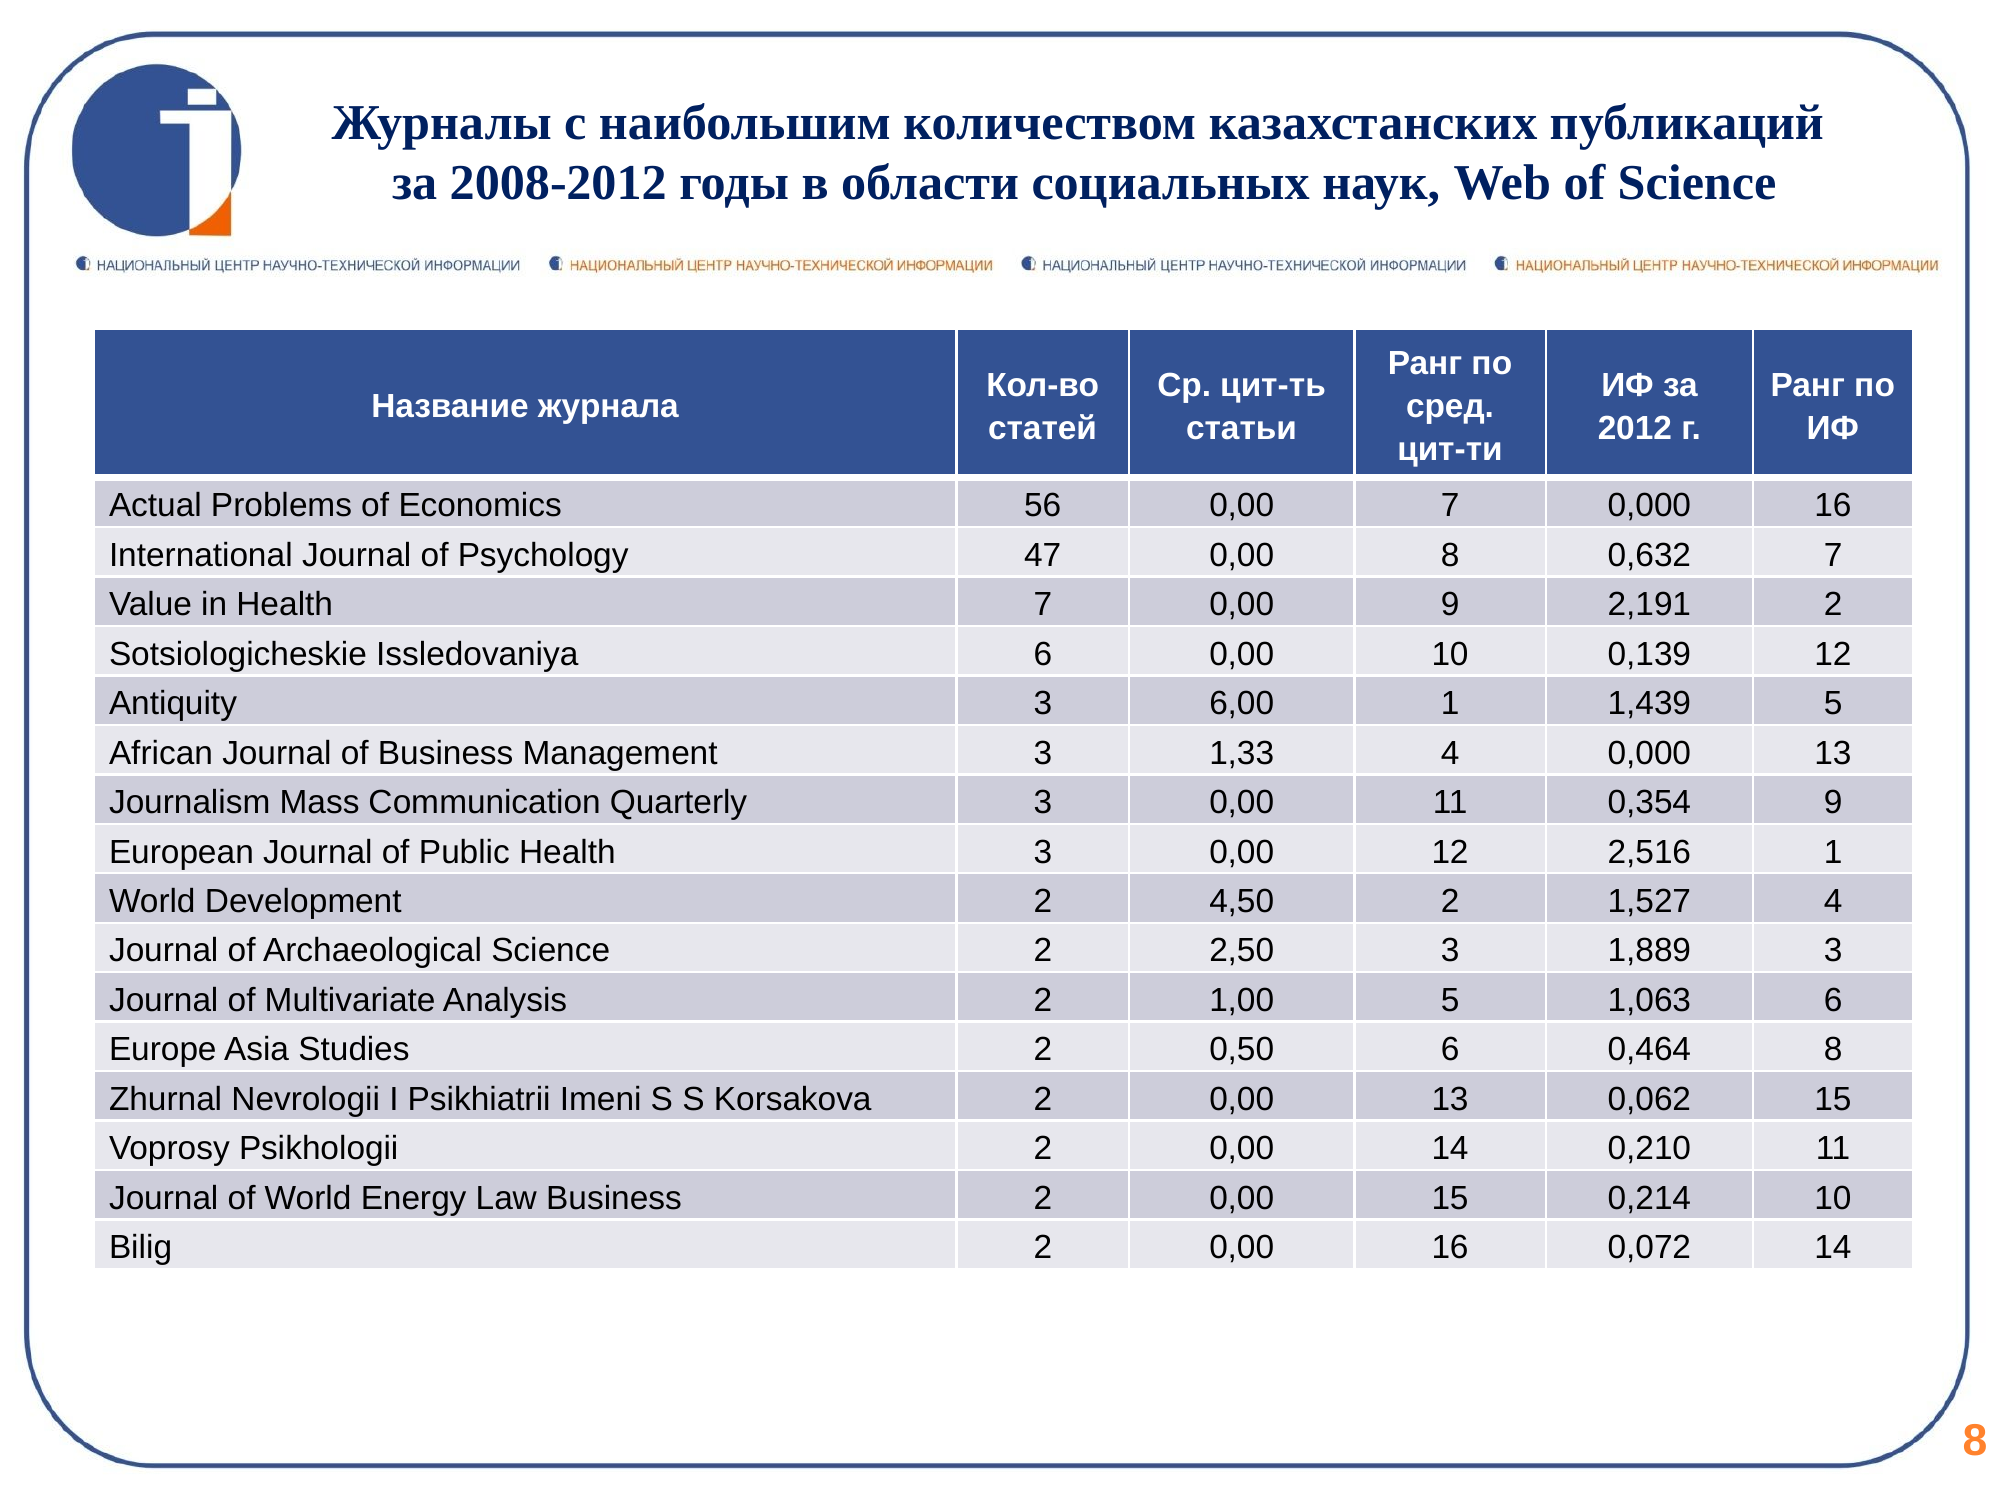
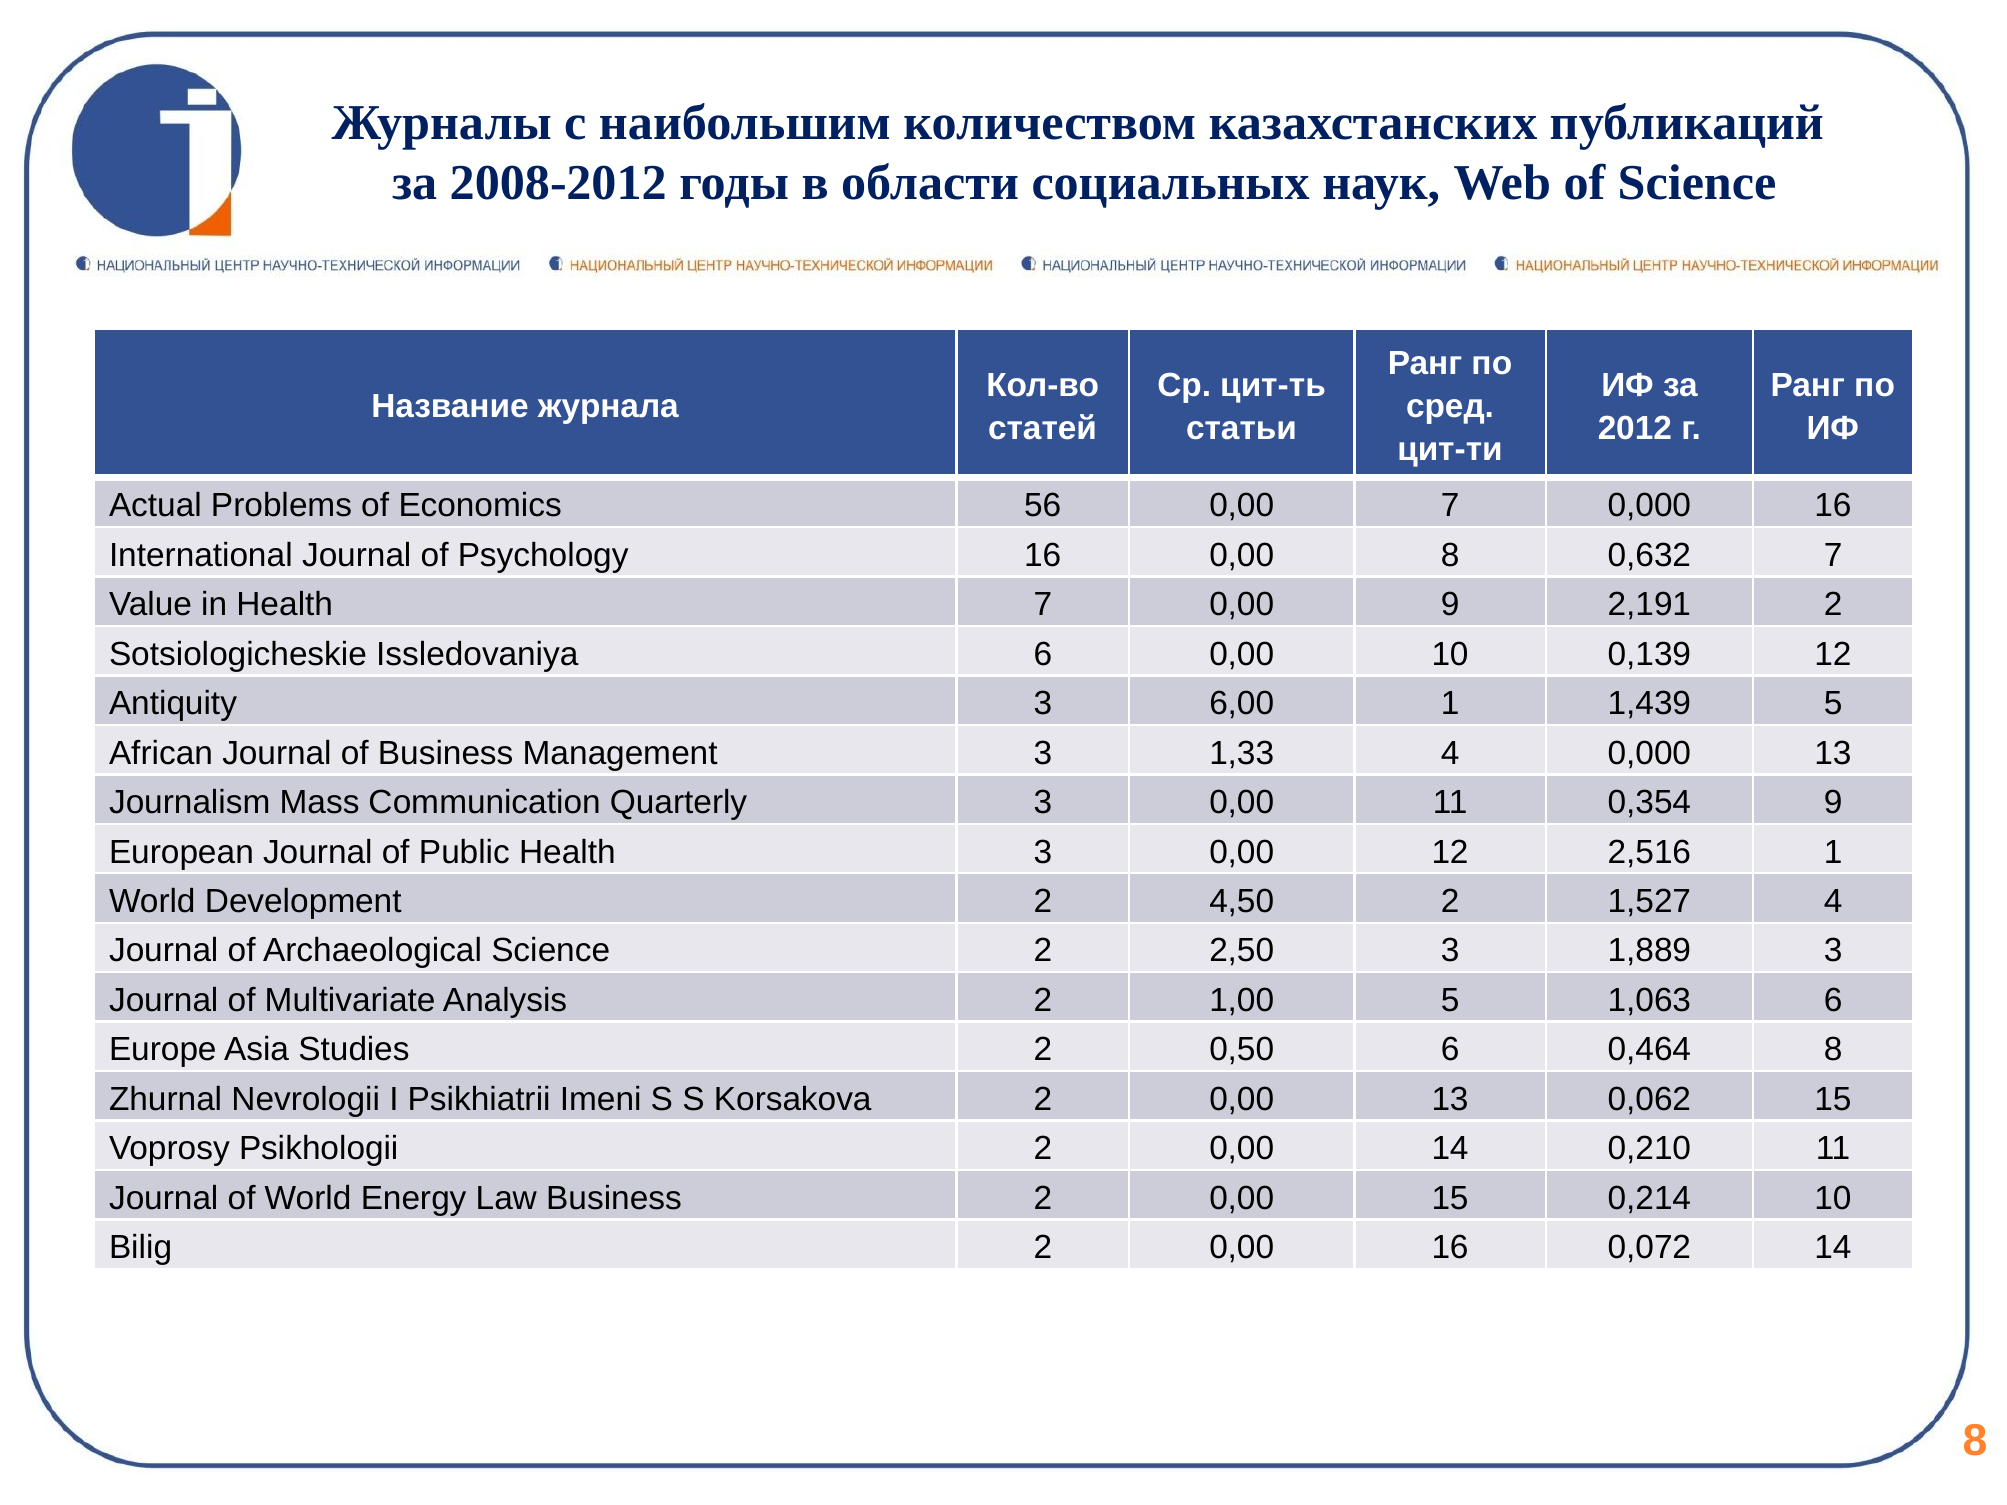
Psychology 47: 47 -> 16 (1043, 555)
